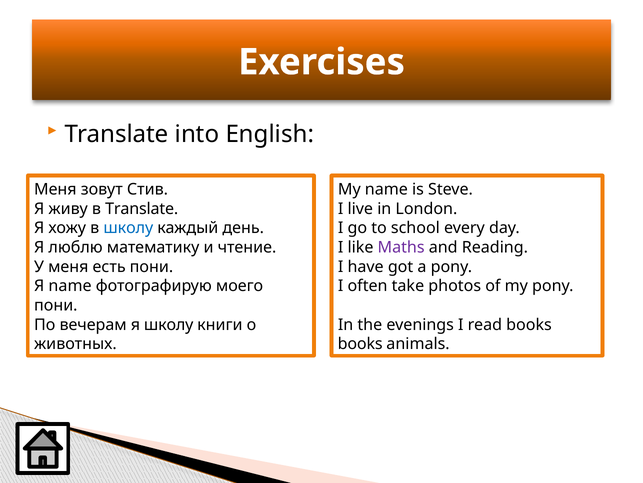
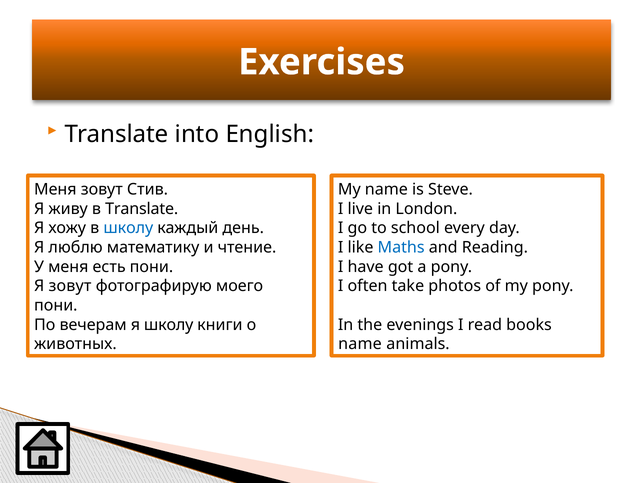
Maths colour: purple -> blue (401, 247)
Я name: name -> зовут (70, 286)
books: books -> name (360, 344)
